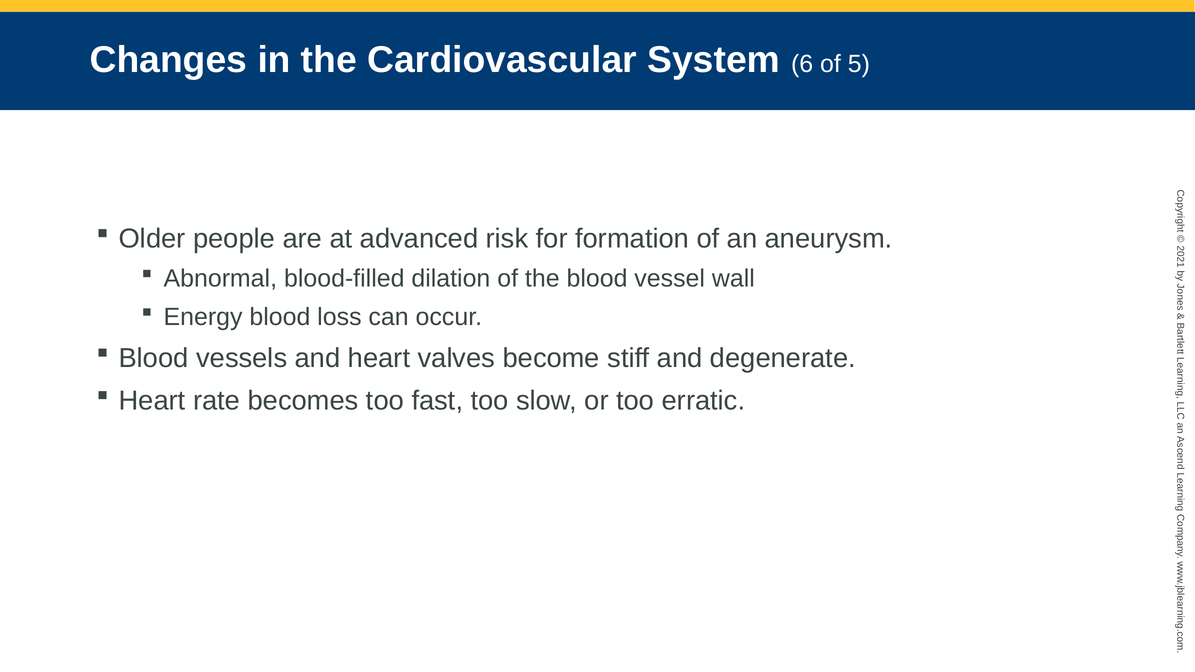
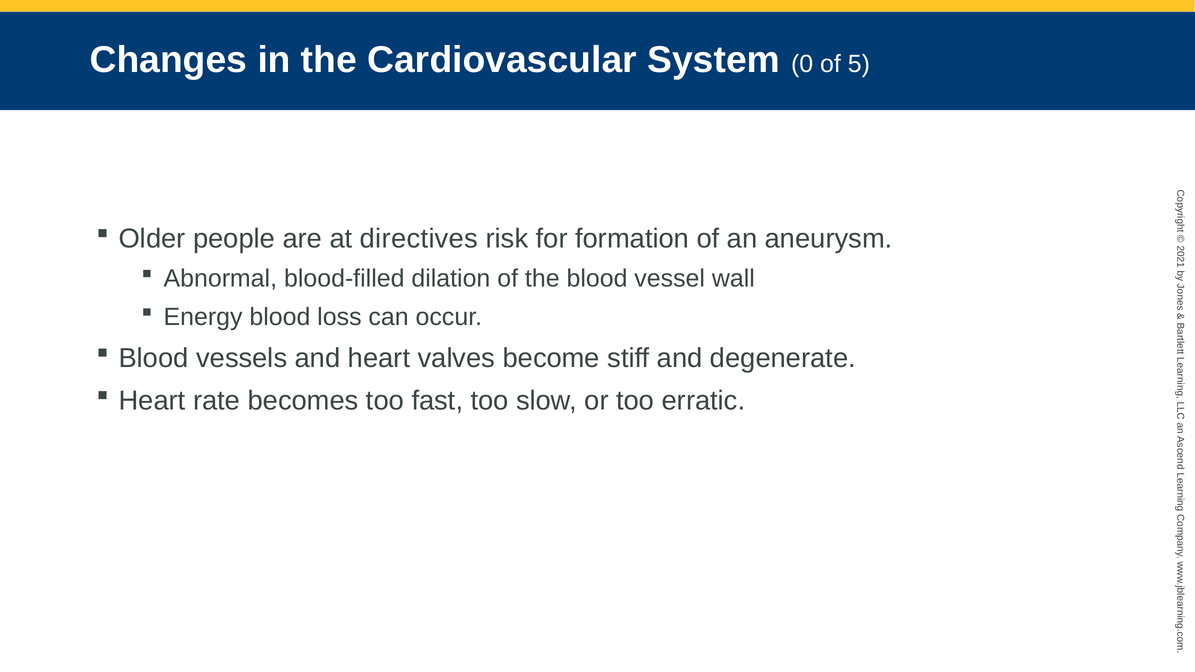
System 6: 6 -> 0 (802, 64)
advanced: advanced -> directives (419, 239)
